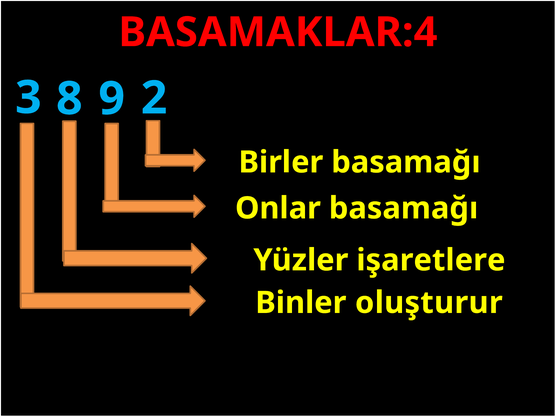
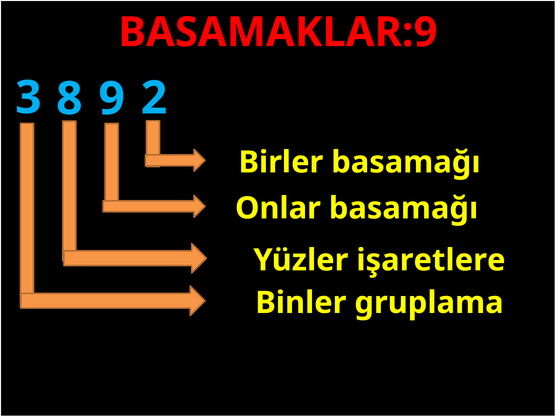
BASAMAKLAR:4: BASAMAKLAR:4 -> BASAMAKLAR:9 (278, 32)
oluşturur: oluşturur -> gruplama (429, 303)
